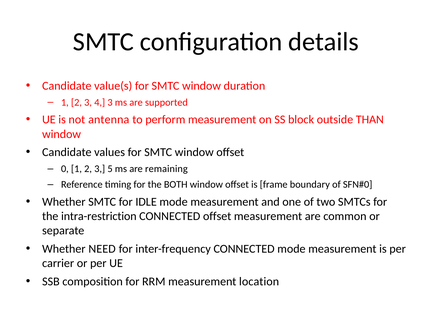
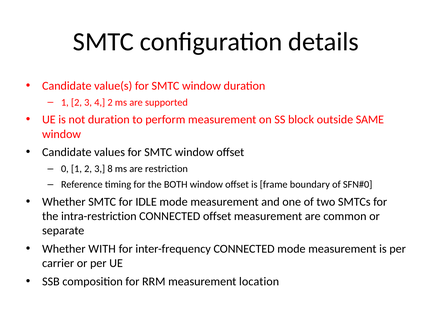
4 3: 3 -> 2 (110, 102)
not antenna: antenna -> duration (109, 120)
THAN: THAN -> SAME (370, 120)
5: 5 -> 8 (110, 169)
remaining: remaining -> restriction (166, 169)
NEED: NEED -> WITH (102, 249)
